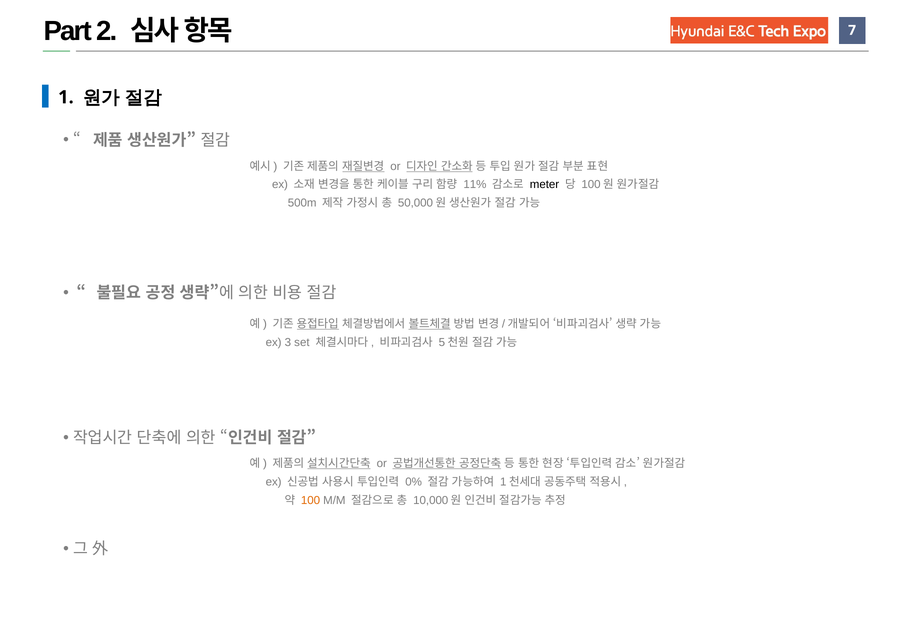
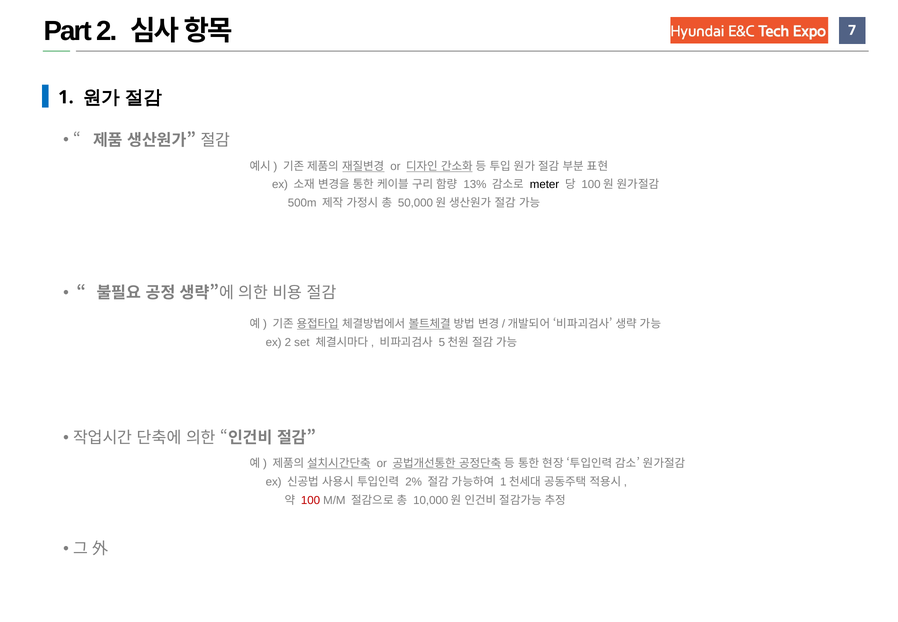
11%: 11% -> 13% (475, 185)
ex 3: 3 -> 2 (288, 342)
0%: 0% -> 2% (414, 482)
100 colour: orange -> red (311, 500)
